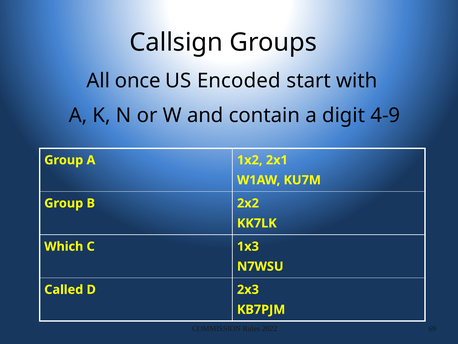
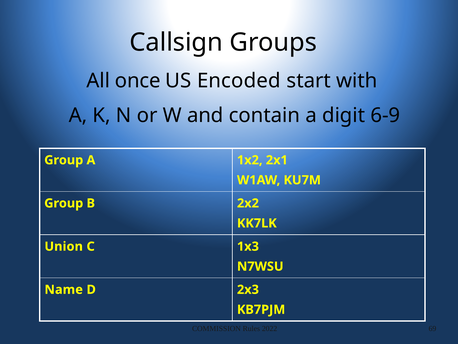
4-9: 4-9 -> 6-9 (385, 115)
Which: Which -> Union (64, 246)
Called: Called -> Name (64, 289)
